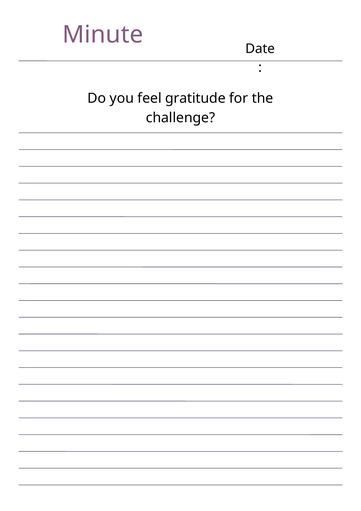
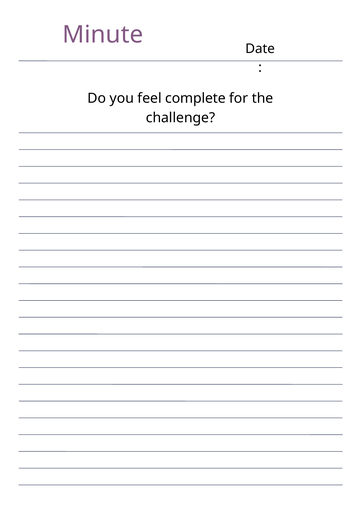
gratitude: gratitude -> complete (195, 98)
